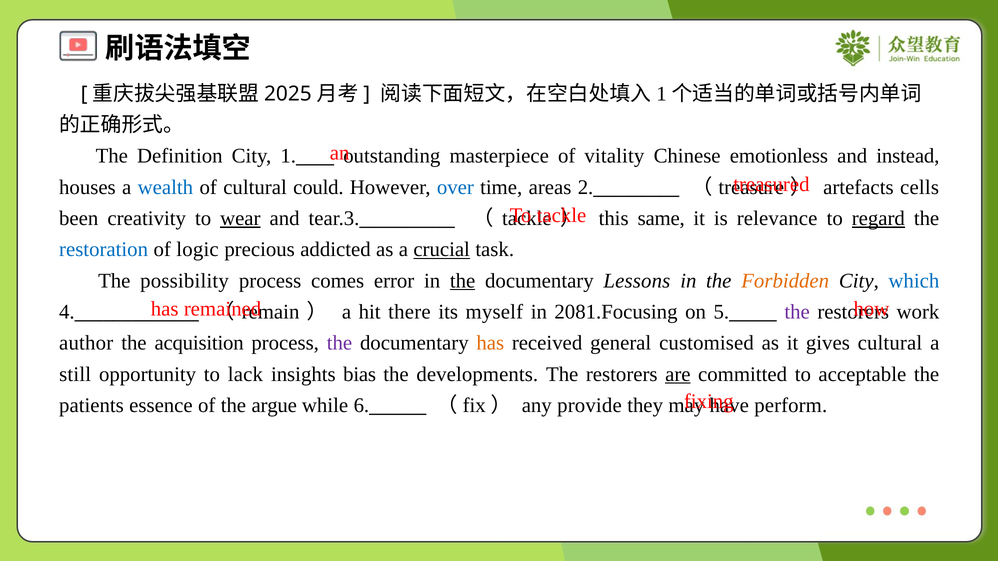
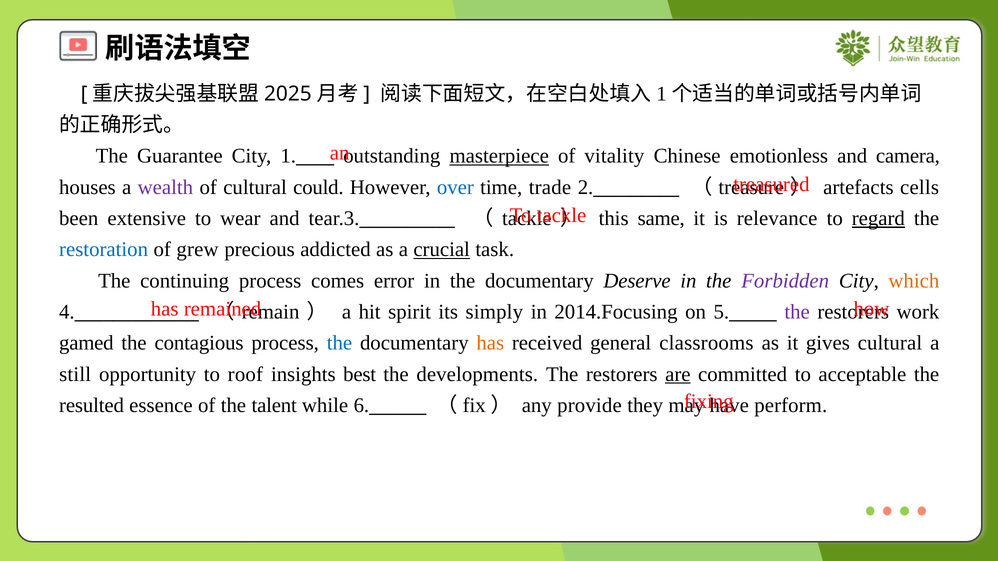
Definition: Definition -> Guarantee (180, 156)
masterpiece underline: none -> present (499, 156)
instead: instead -> camera (908, 156)
wealth colour: blue -> purple (165, 187)
areas: areas -> trade (550, 187)
creativity: creativity -> extensive (147, 219)
wear underline: present -> none (240, 219)
logic: logic -> grew (198, 250)
possibility: possibility -> continuing (185, 281)
the underline: present -> none (463, 281)
Lessons: Lessons -> Deserve (637, 281)
Forbidden colour: orange -> purple (785, 281)
which colour: blue -> orange (914, 281)
there: there -> spirit (410, 312)
myself: myself -> simply (494, 312)
2081.Focusing: 2081.Focusing -> 2014.Focusing (616, 312)
author: author -> gamed (86, 343)
acquisition: acquisition -> contagious (199, 343)
the colour: purple -> blue (339, 343)
customised: customised -> classrooms (706, 343)
lack: lack -> roof (245, 374)
bias: bias -> best (360, 374)
patients: patients -> resulted (92, 406)
argue: argue -> talent (274, 406)
